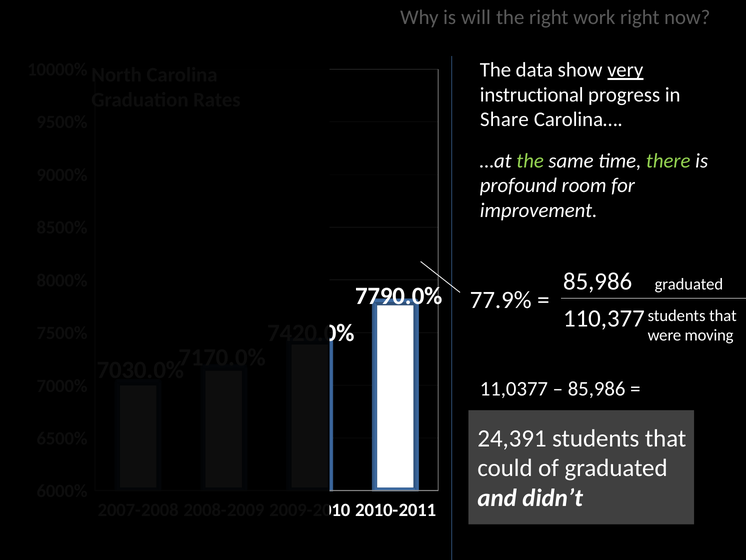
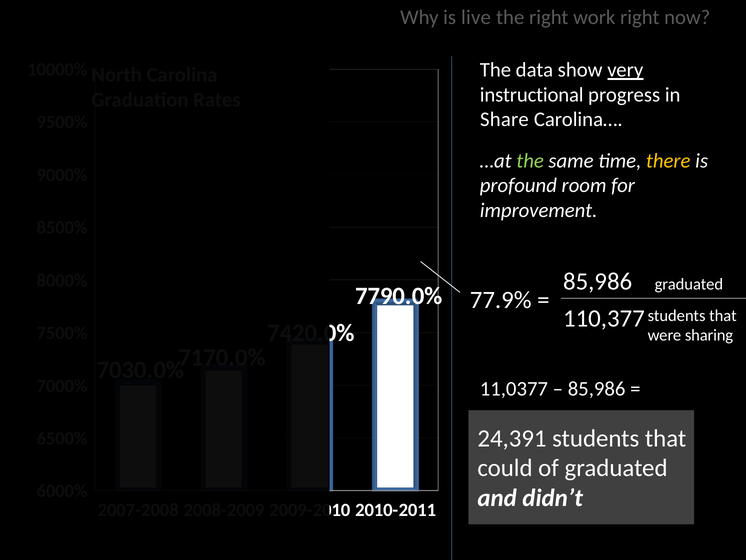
will: will -> live (476, 18)
there colour: light green -> yellow (668, 161)
moving: moving -> sharing (709, 335)
